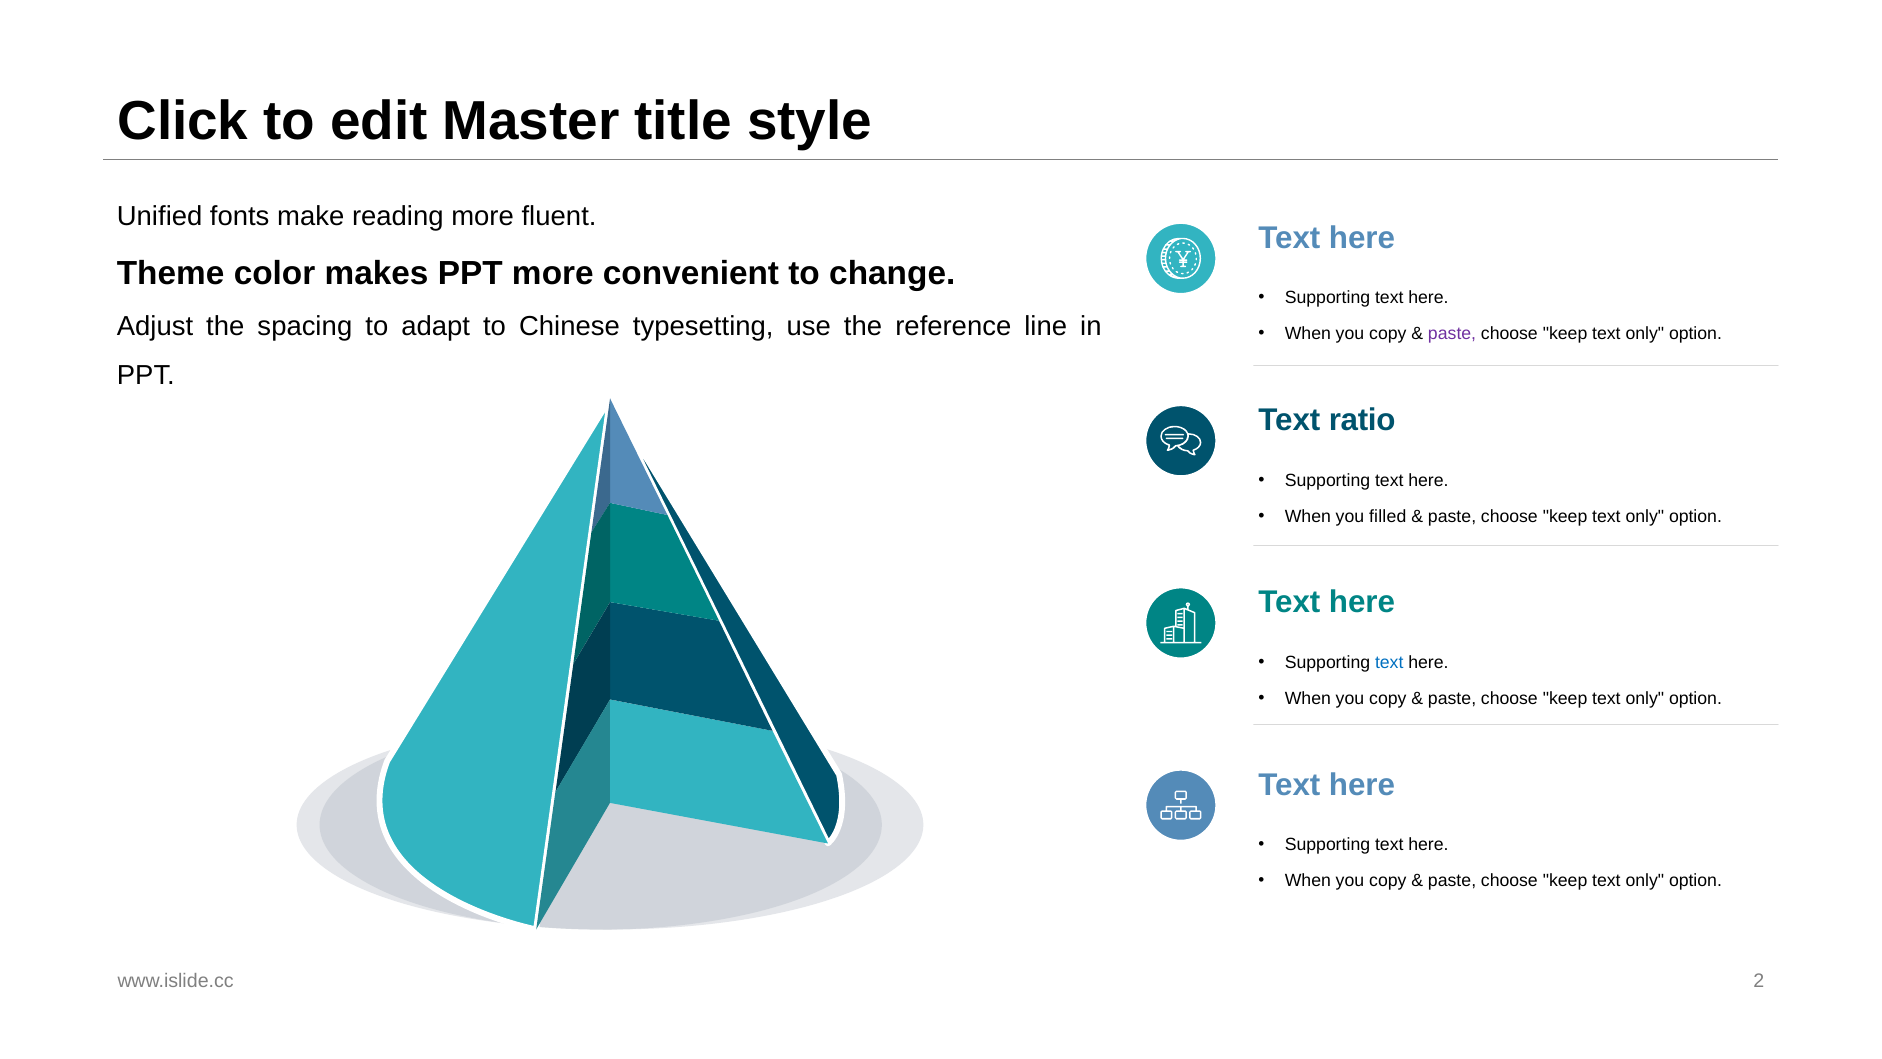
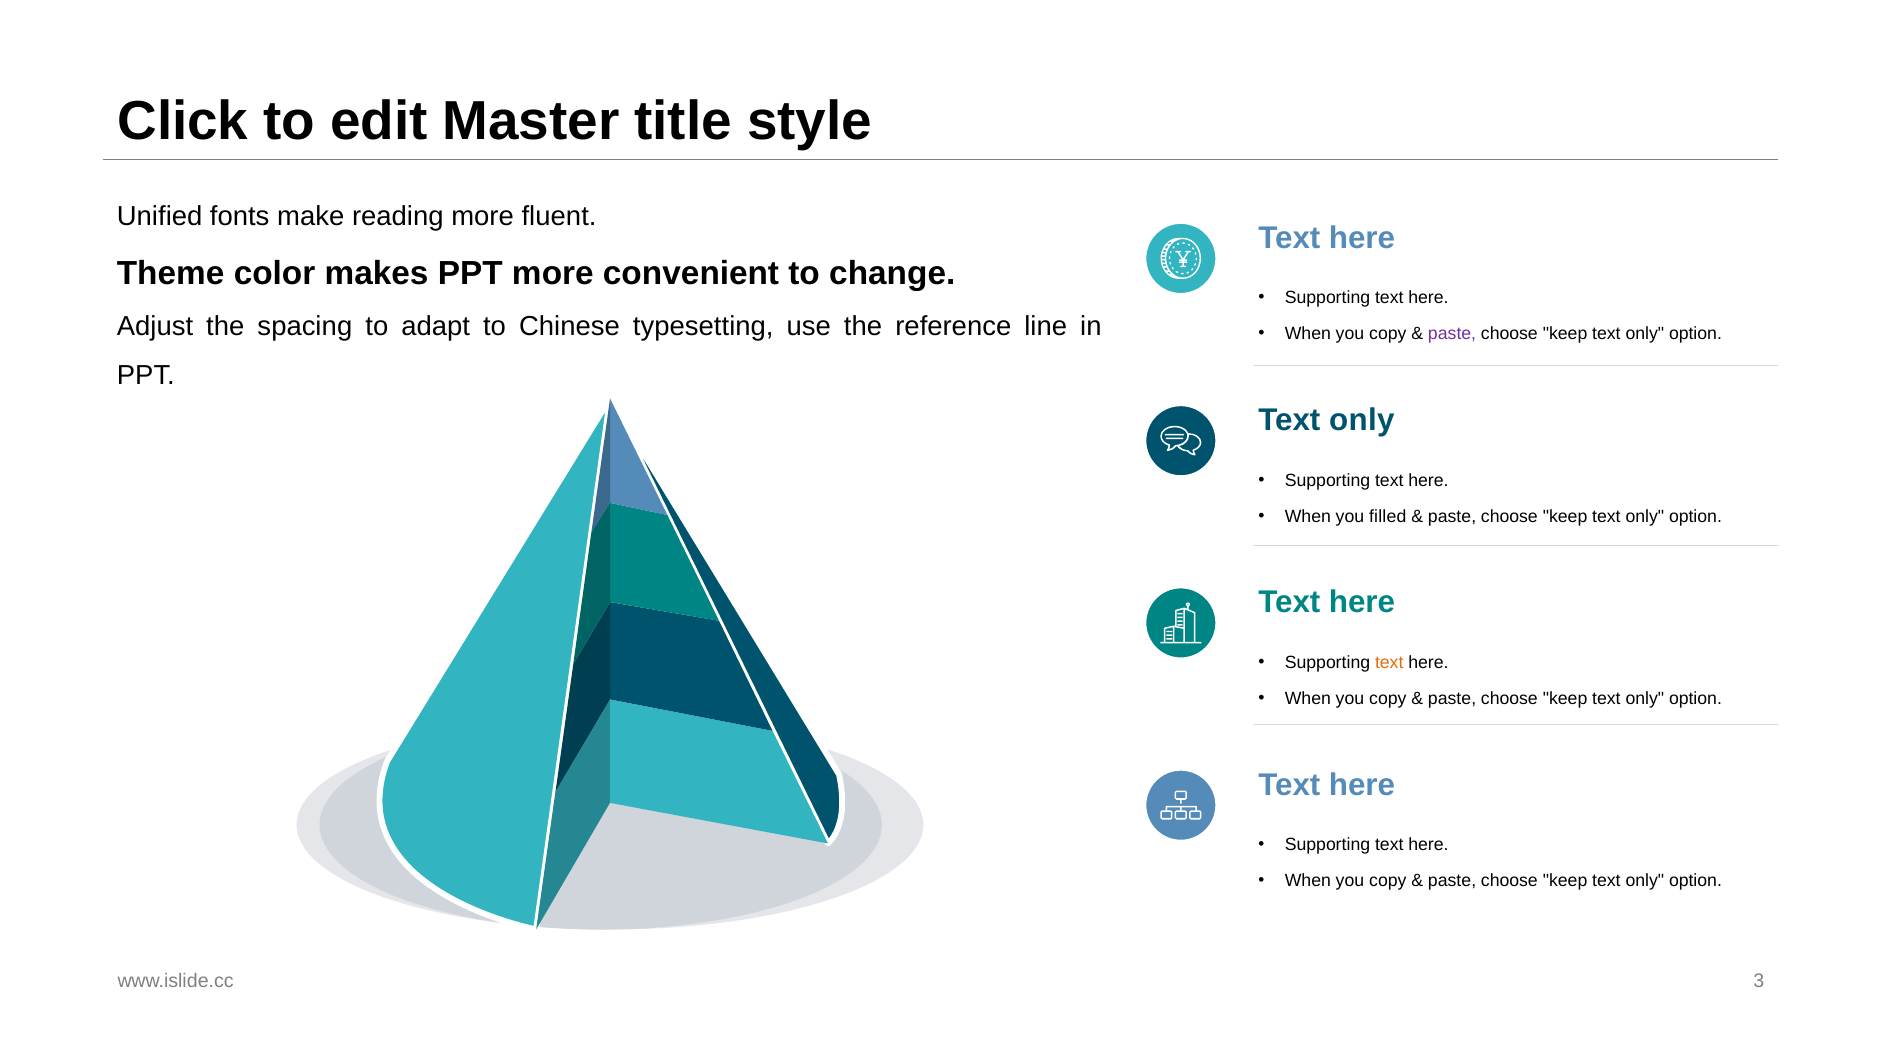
ratio: ratio -> only (1362, 420)
text colour: blue -> orange (1389, 663)
2: 2 -> 3 (1759, 981)
